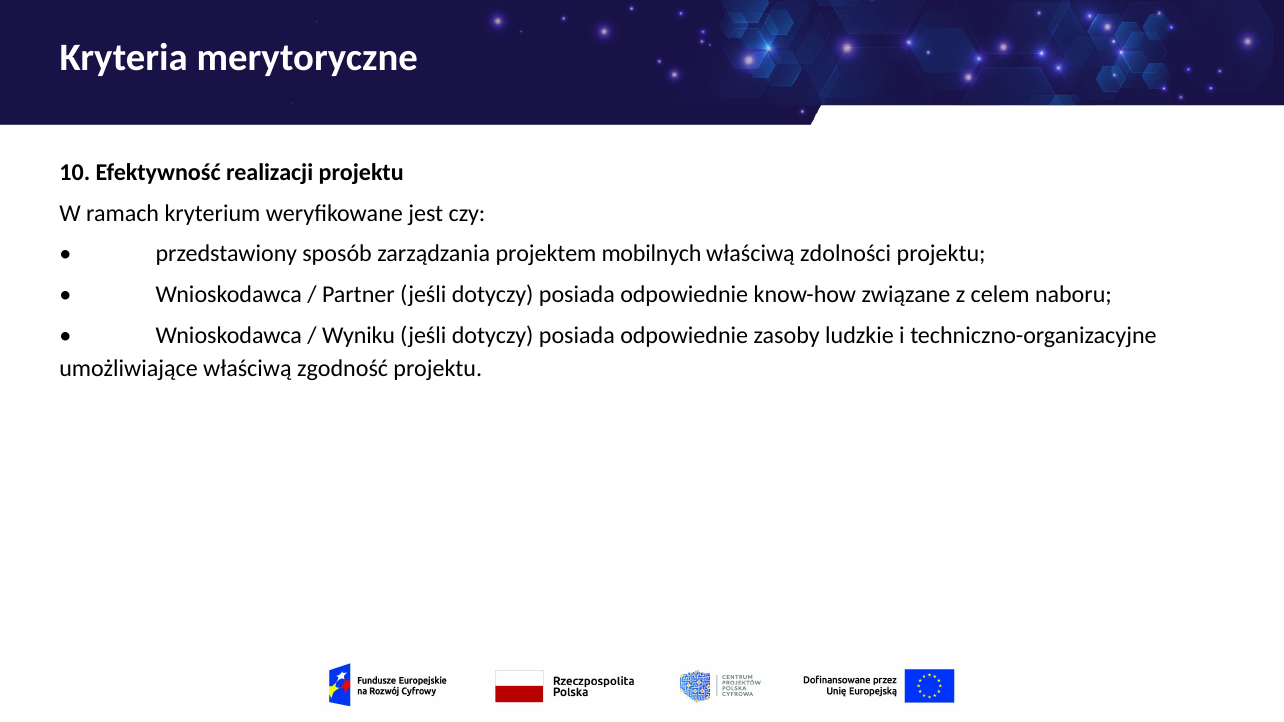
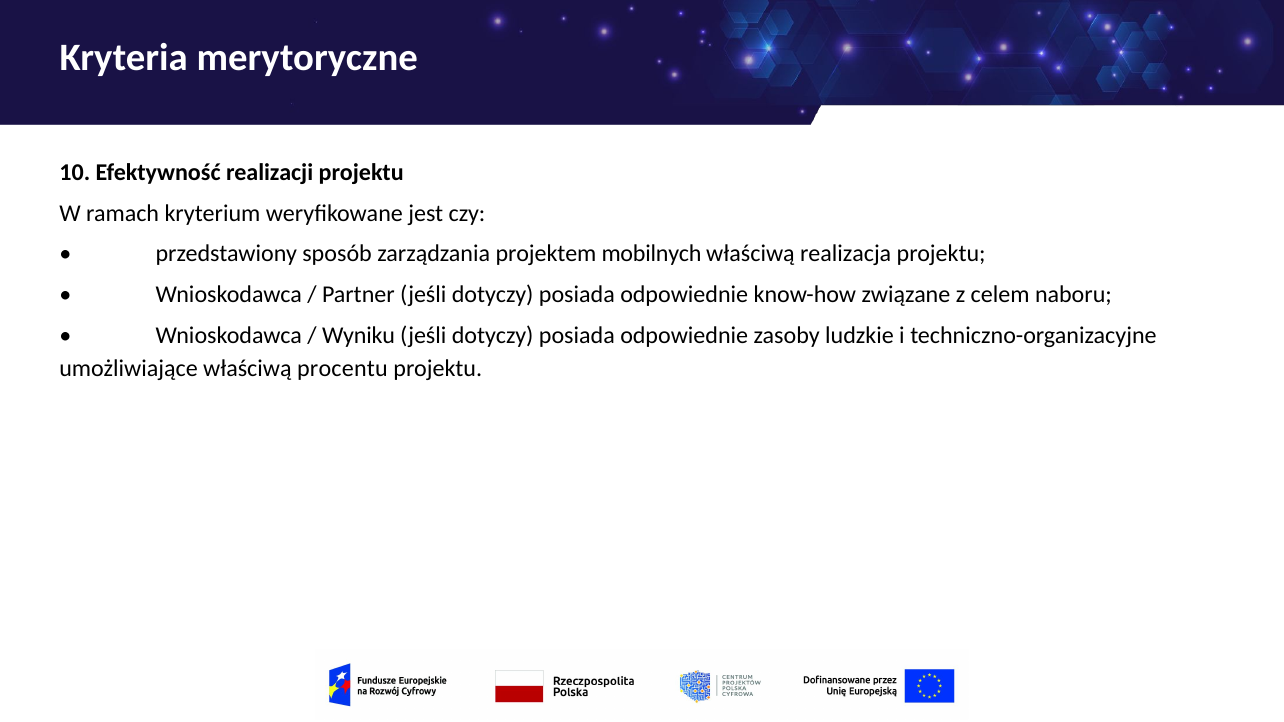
zdolności: zdolności -> realizacja (846, 254)
zgodność: zgodność -> procentu (342, 369)
